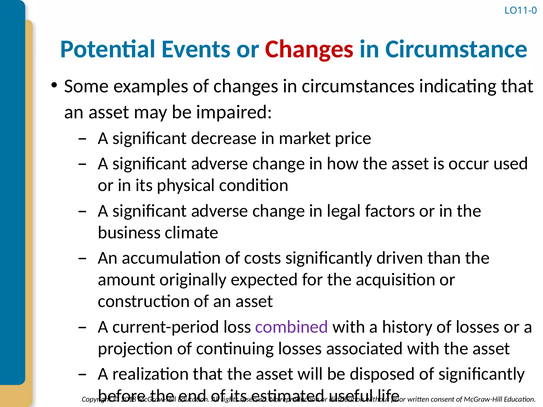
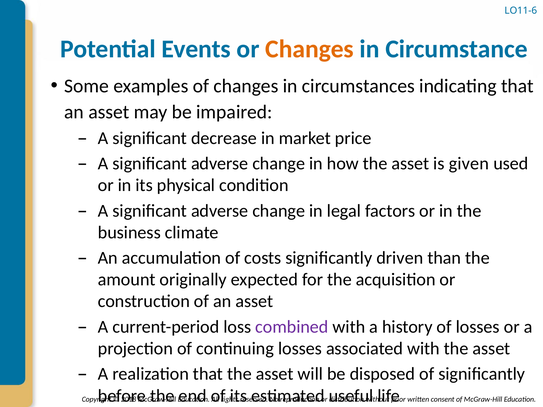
LO11-0: LO11-0 -> LO11-6 (521, 11)
Changes colour: red -> orange (310, 49)
occur: occur -> given (469, 164)
